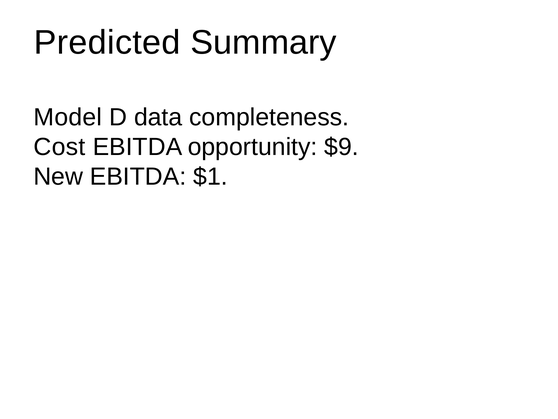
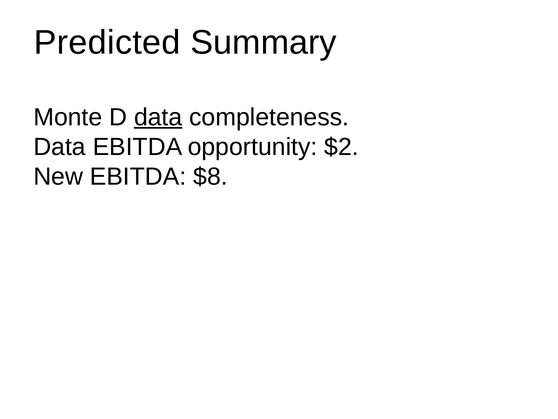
Model: Model -> Monte (68, 117)
data underline: none -> present (158, 117)
Cost: Cost -> Data (60, 147)
$9: $9 -> $2 (341, 147)
$1: $1 -> $8 (211, 177)
